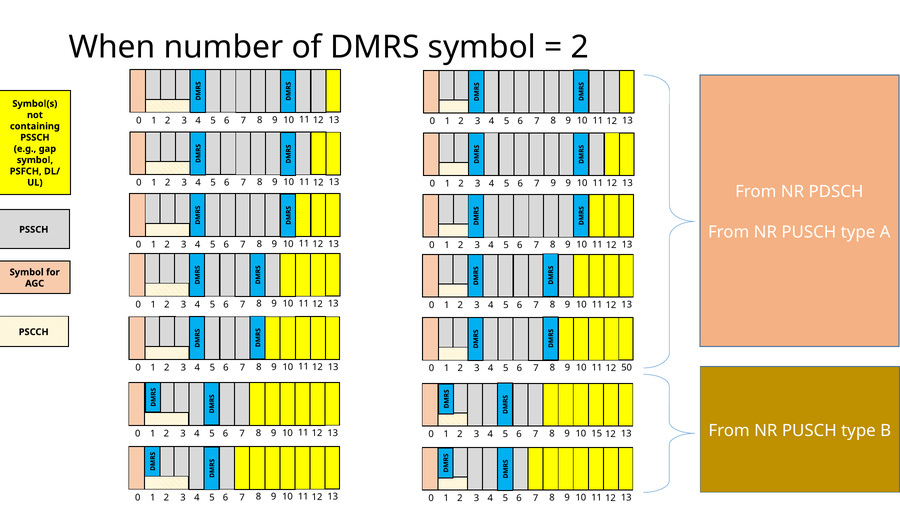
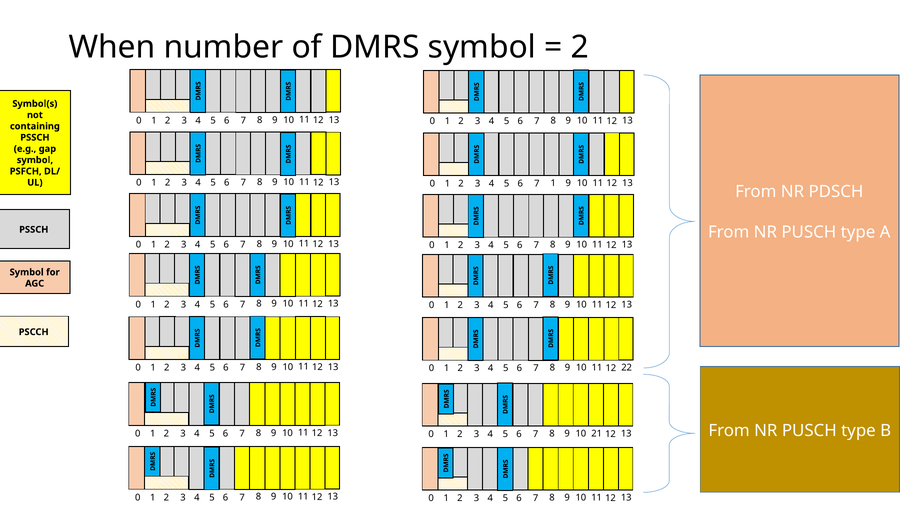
7 9: 9 -> 1 (553, 183)
50: 50 -> 22 (627, 368)
15: 15 -> 21 (597, 434)
